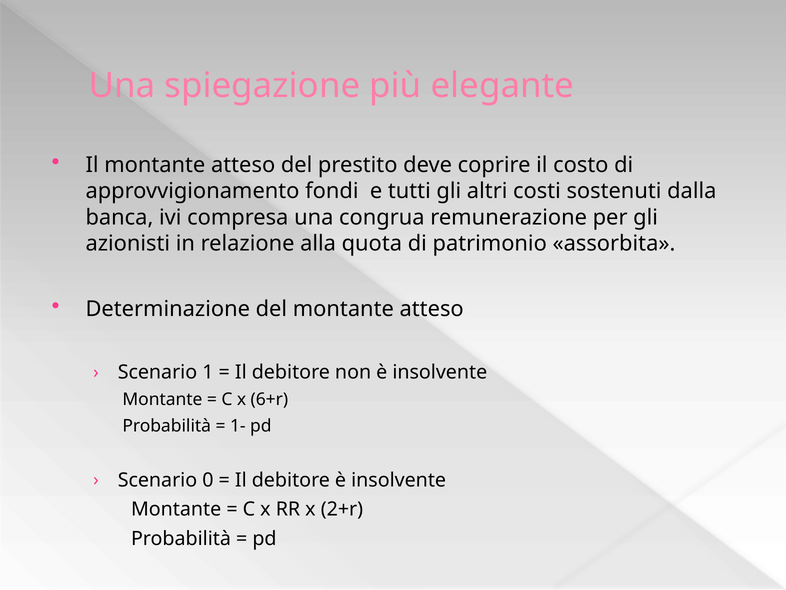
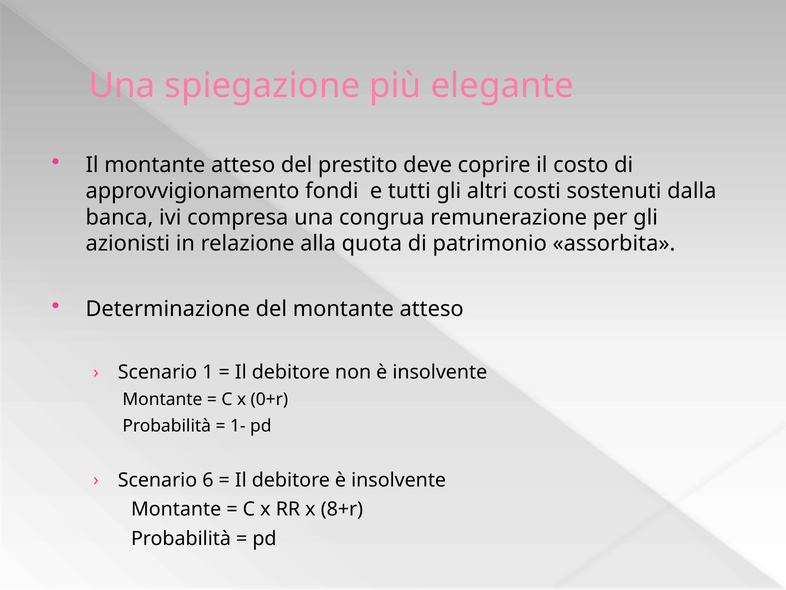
6+r: 6+r -> 0+r (269, 399)
0: 0 -> 6 (208, 480)
2+r: 2+r -> 8+r (342, 509)
